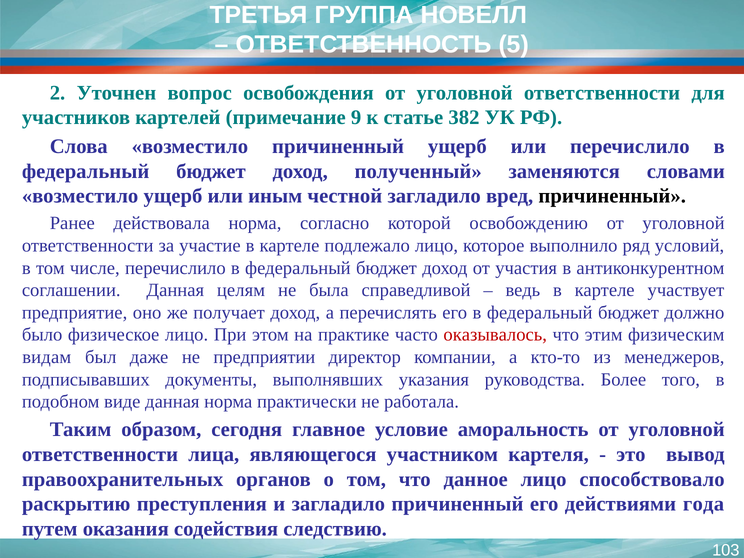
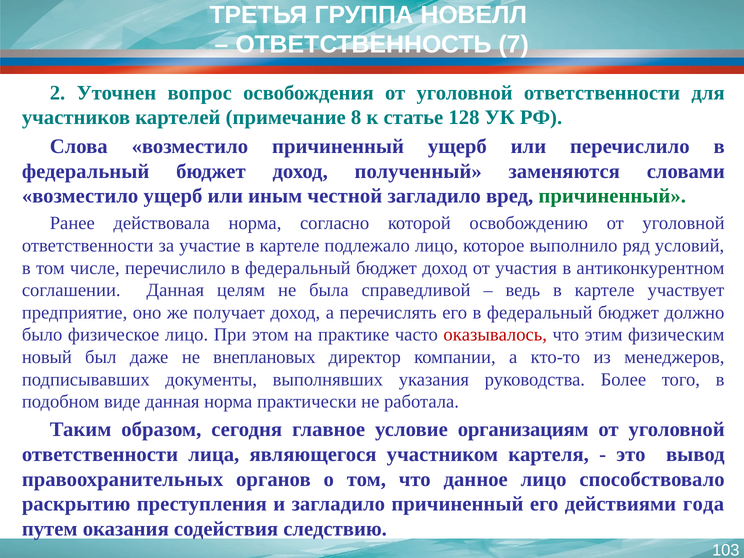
5: 5 -> 7 (514, 45)
9: 9 -> 8 (356, 118)
382: 382 -> 128 (464, 118)
причиненный colour: black -> green (612, 196)
видам: видам -> новый (47, 357)
предприятии: предприятии -> внеплановых (264, 357)
аморальность: аморальность -> организациям (523, 430)
